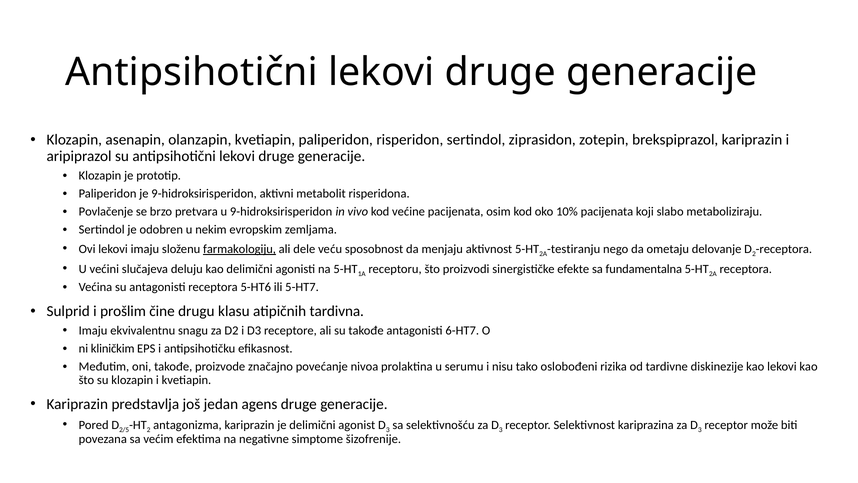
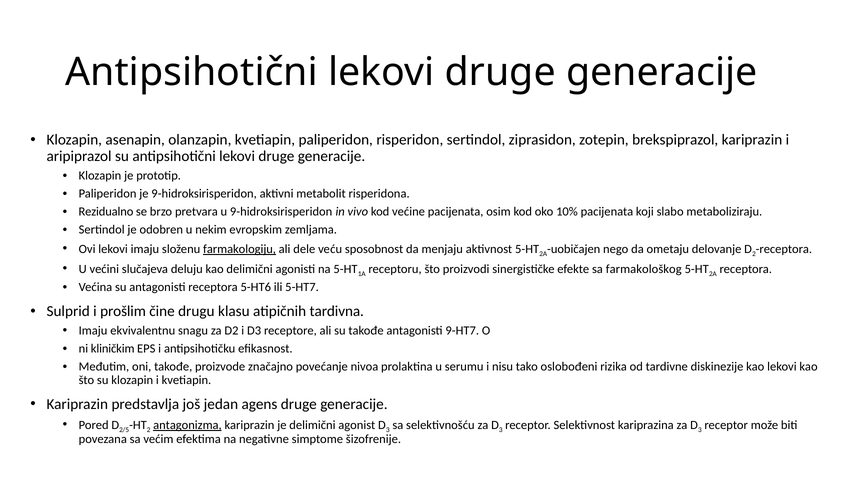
Povlačenje: Povlačenje -> Rezidualno (106, 212)
testiranju: testiranju -> uobičajen (574, 249)
fundamentalna: fundamentalna -> farmakološkog (644, 269)
6-HT7: 6-HT7 -> 9-HT7 (462, 330)
antagonizma underline: none -> present (187, 425)
